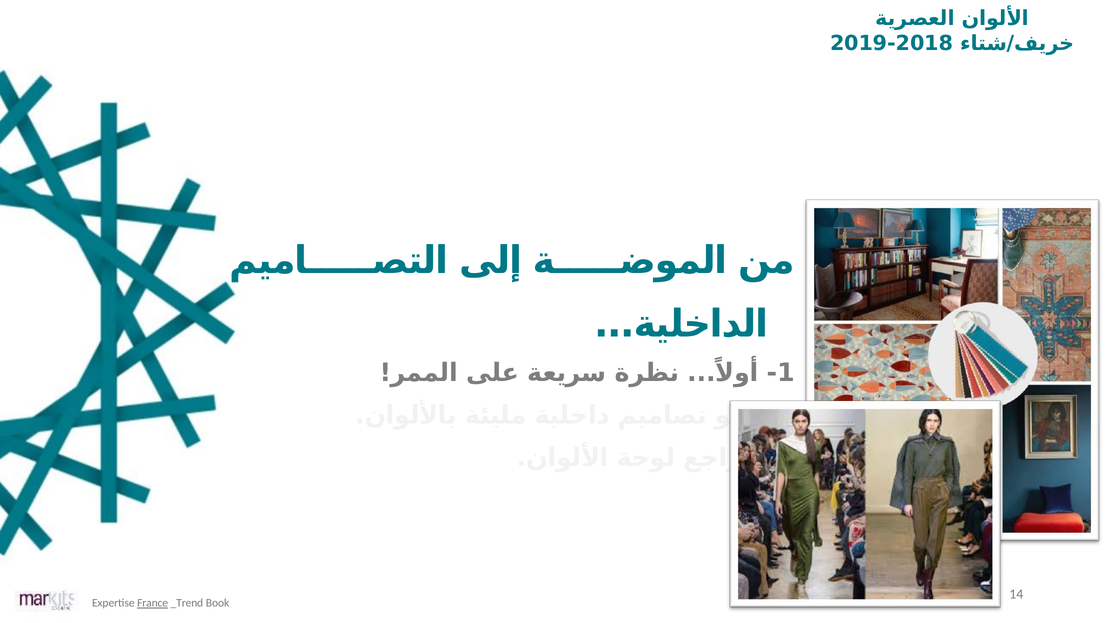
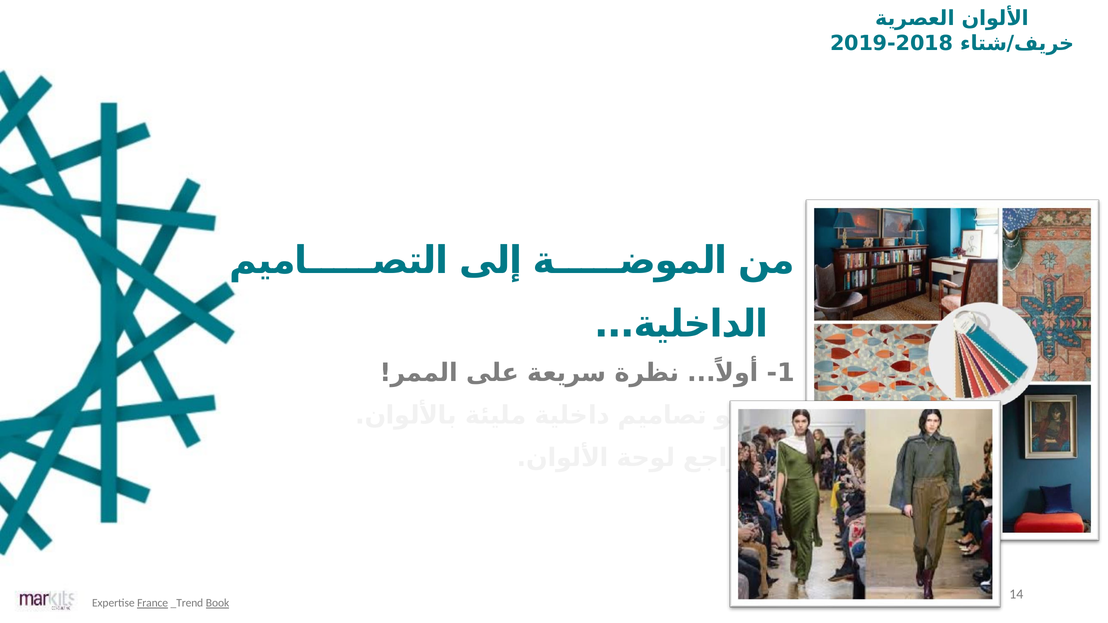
Book underline: none -> present (218, 603)
